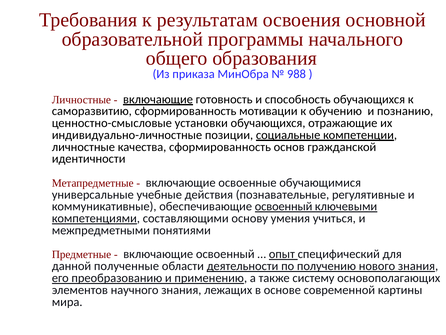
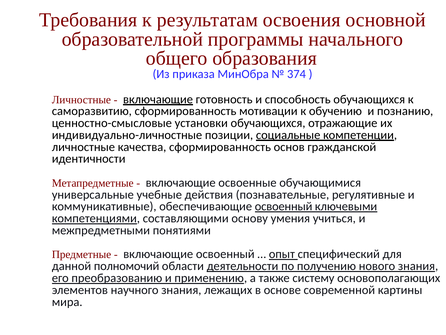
988: 988 -> 374 (296, 74)
полученные: полученные -> полномочий (127, 266)
